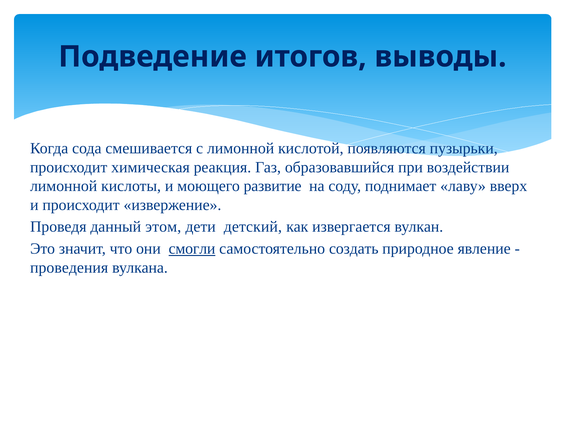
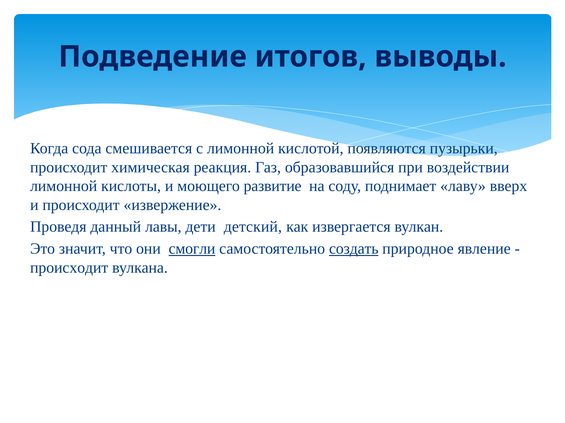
этом: этом -> лавы (163, 227)
создать underline: none -> present (354, 249)
проведения: проведения -> происходит (69, 268)
